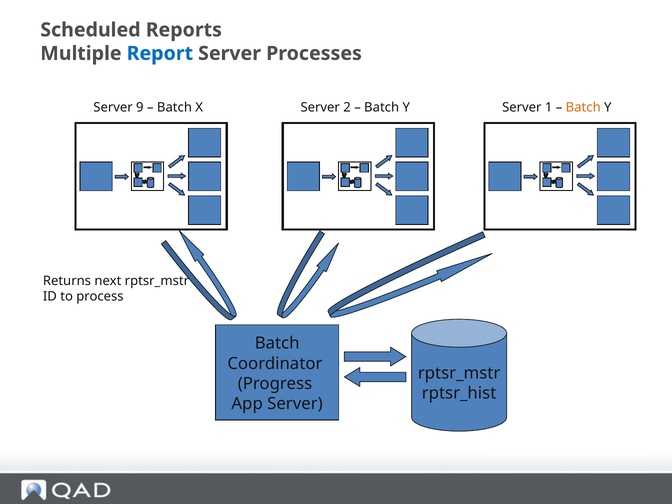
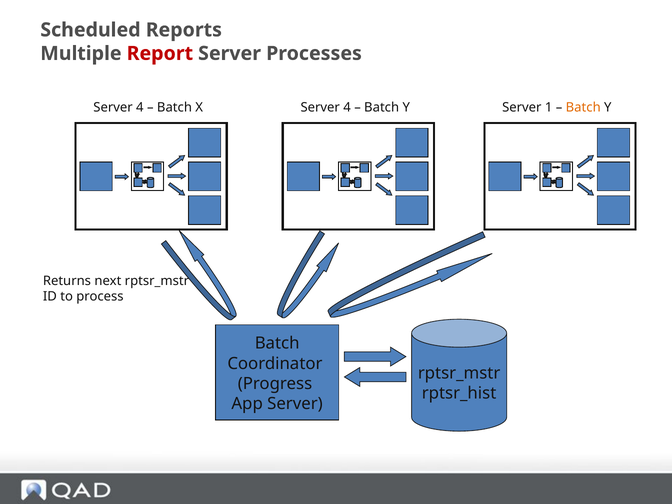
Report colour: blue -> red (160, 53)
9: 9 -> 4 (140, 107)
X Server 2: 2 -> 4 (347, 107)
